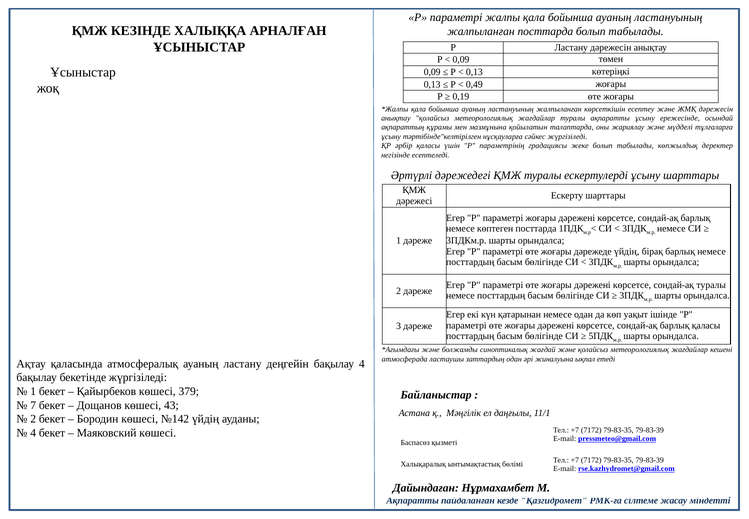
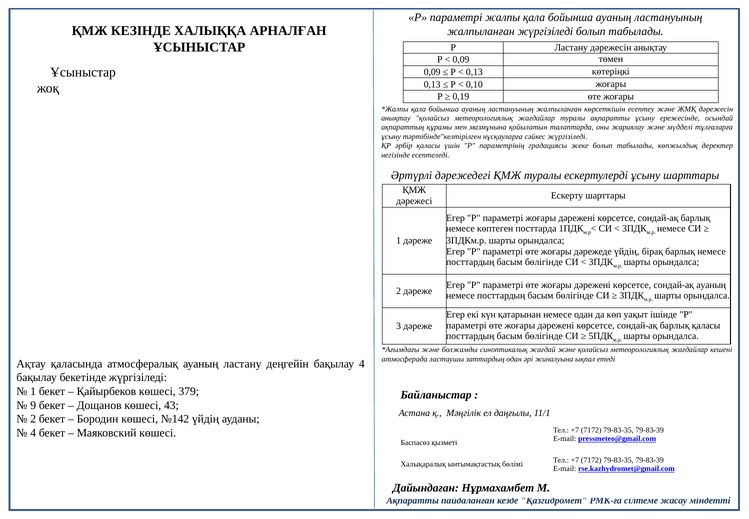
жалпыланған посттарда: посттарда -> жүргізіледі (545, 31)
0,49: 0,49 -> 0,10 (474, 84)
сондай-ақ туралы: туралы -> ауаның (711, 285)
7: 7 -> 9 (33, 405)
